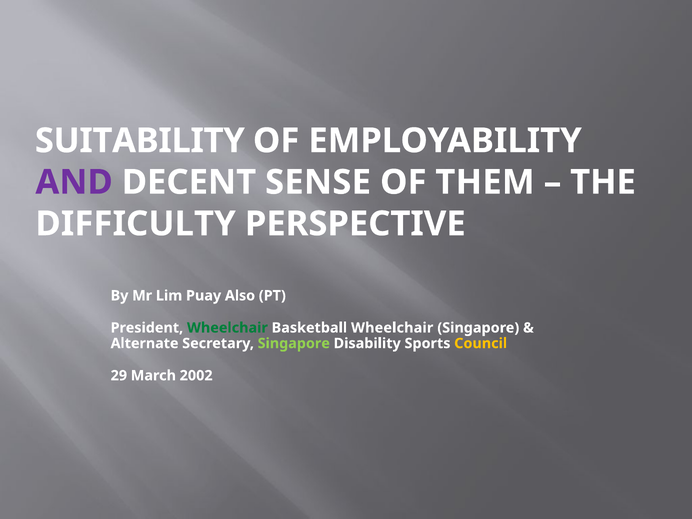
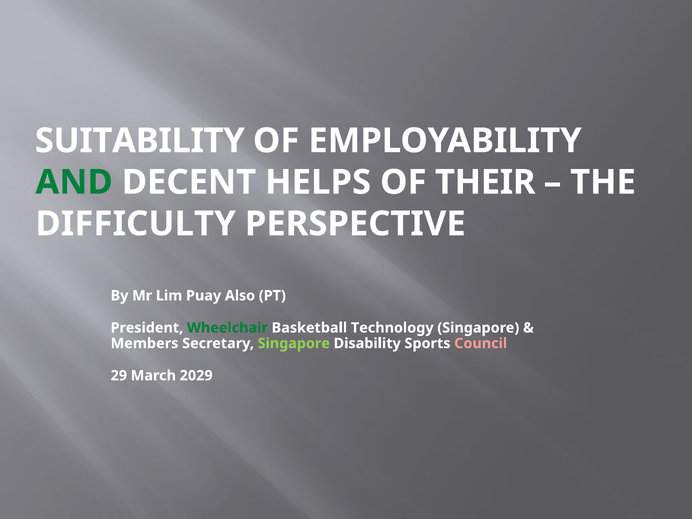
AND colour: purple -> green (74, 182)
SENSE: SENSE -> HELPS (318, 182)
THEM: THEM -> THEIR (485, 182)
Basketball Wheelchair: Wheelchair -> Technology (392, 328)
Alternate: Alternate -> Members (145, 343)
Council colour: yellow -> pink (481, 343)
2002: 2002 -> 2029 (196, 376)
